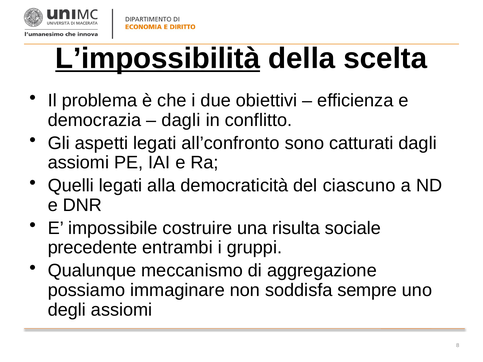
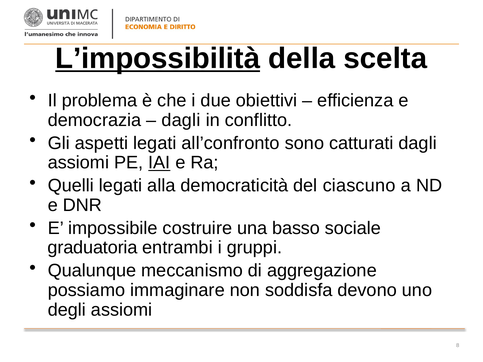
IAI underline: none -> present (159, 163)
risulta: risulta -> basso (296, 228)
precedente: precedente -> graduatoria (93, 248)
sempre: sempre -> devono (367, 290)
